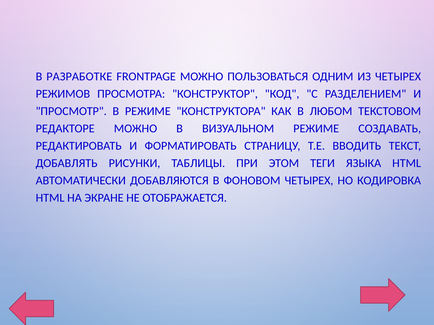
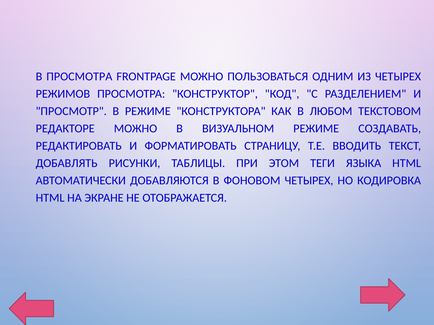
В РАЗРАБОТКЕ: РАЗРАБОТКЕ -> ПРОСМОТРА (79, 77)
